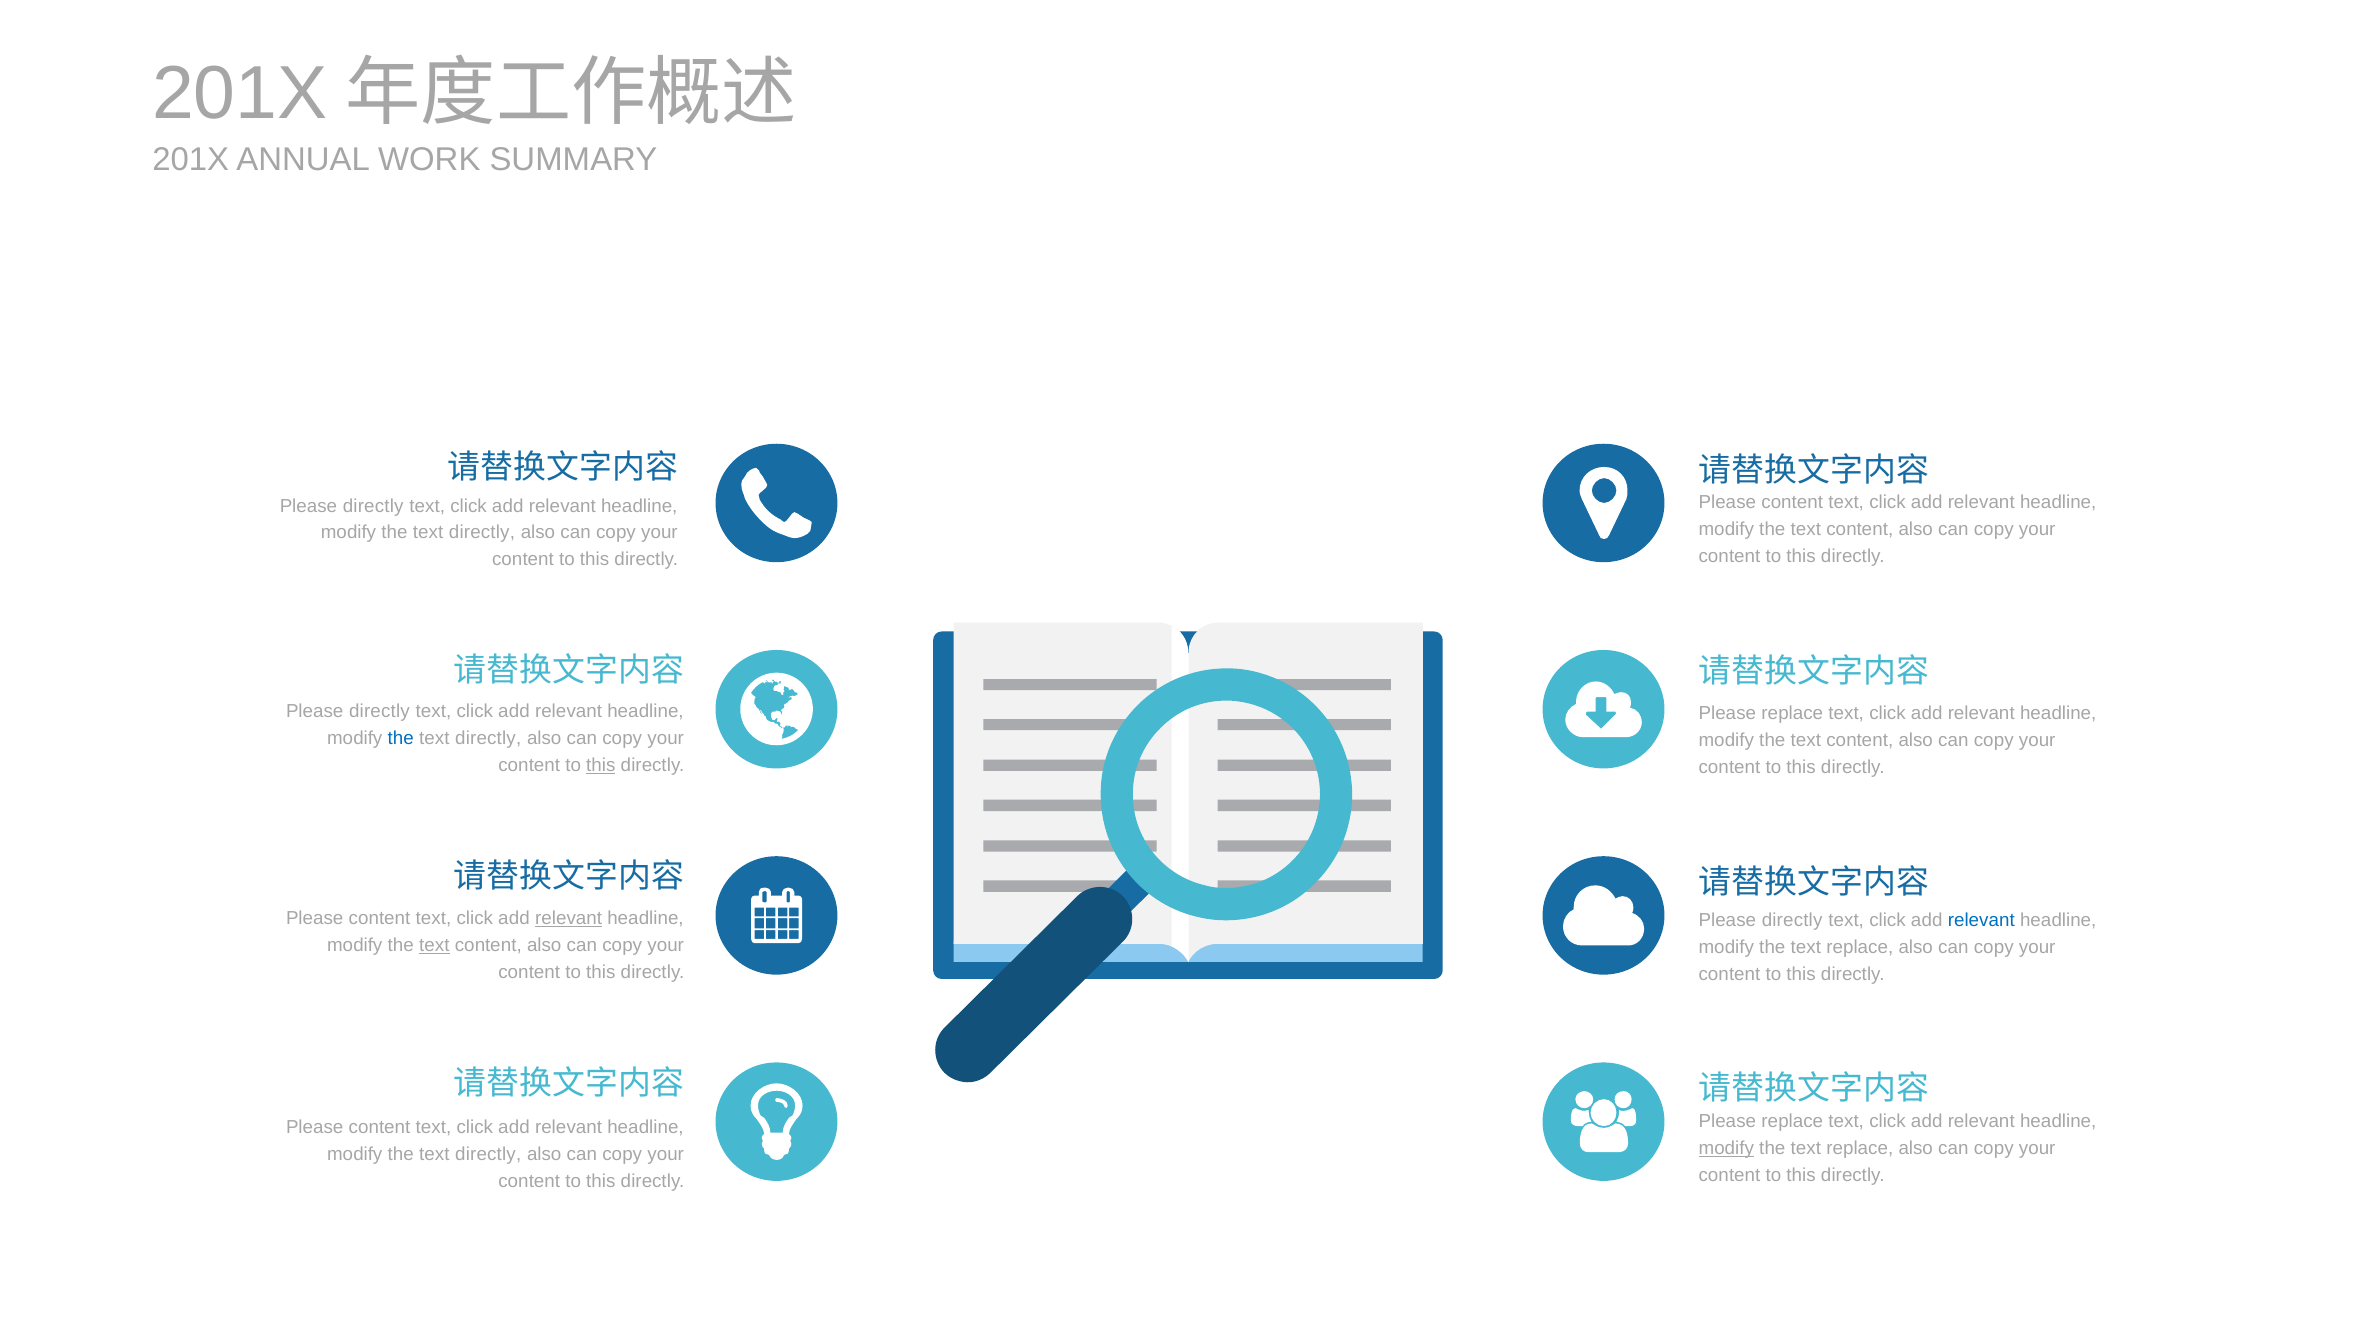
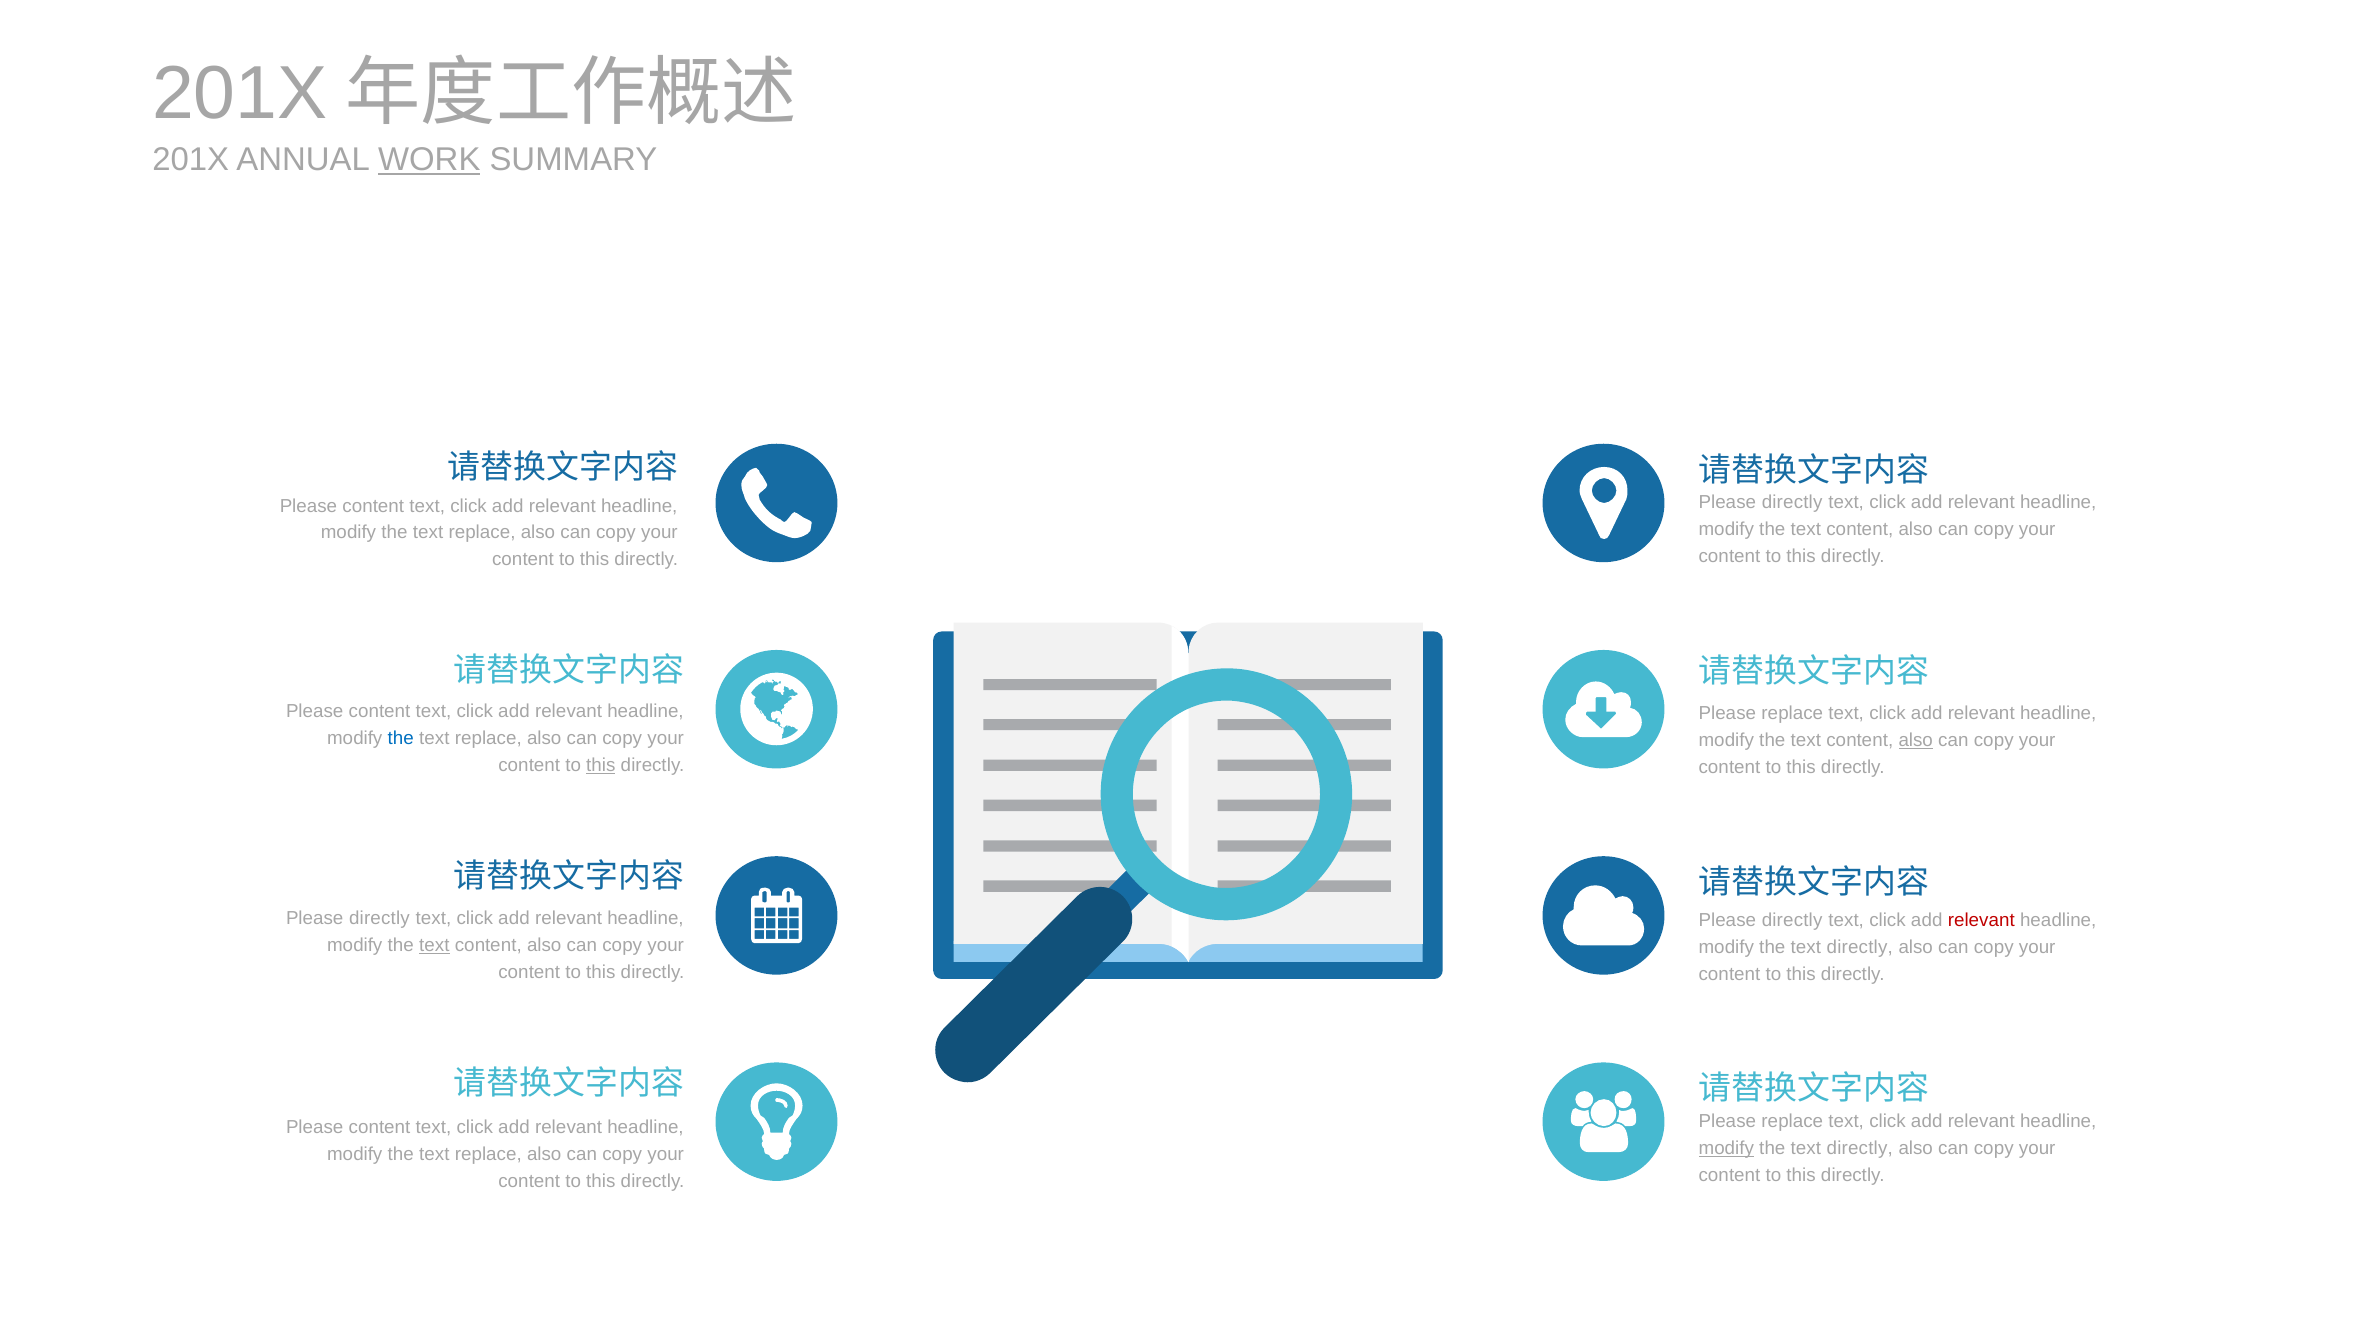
WORK underline: none -> present (429, 160)
content: content -> directly (1792, 503)
directly: directly -> content (373, 506)
directly: directly -> replace (482, 533)
directly: directly -> content (380, 711)
directly: directly -> replace (488, 738)
also underline: none -> present (1916, 741)
content: content -> directly (379, 918)
relevant underline: present -> none (569, 918)
relevant colour: blue -> red (1981, 920)
replace: replace -> directly (1860, 947)
replace: replace -> directly (1860, 1148)
directly: directly -> replace (488, 1154)
